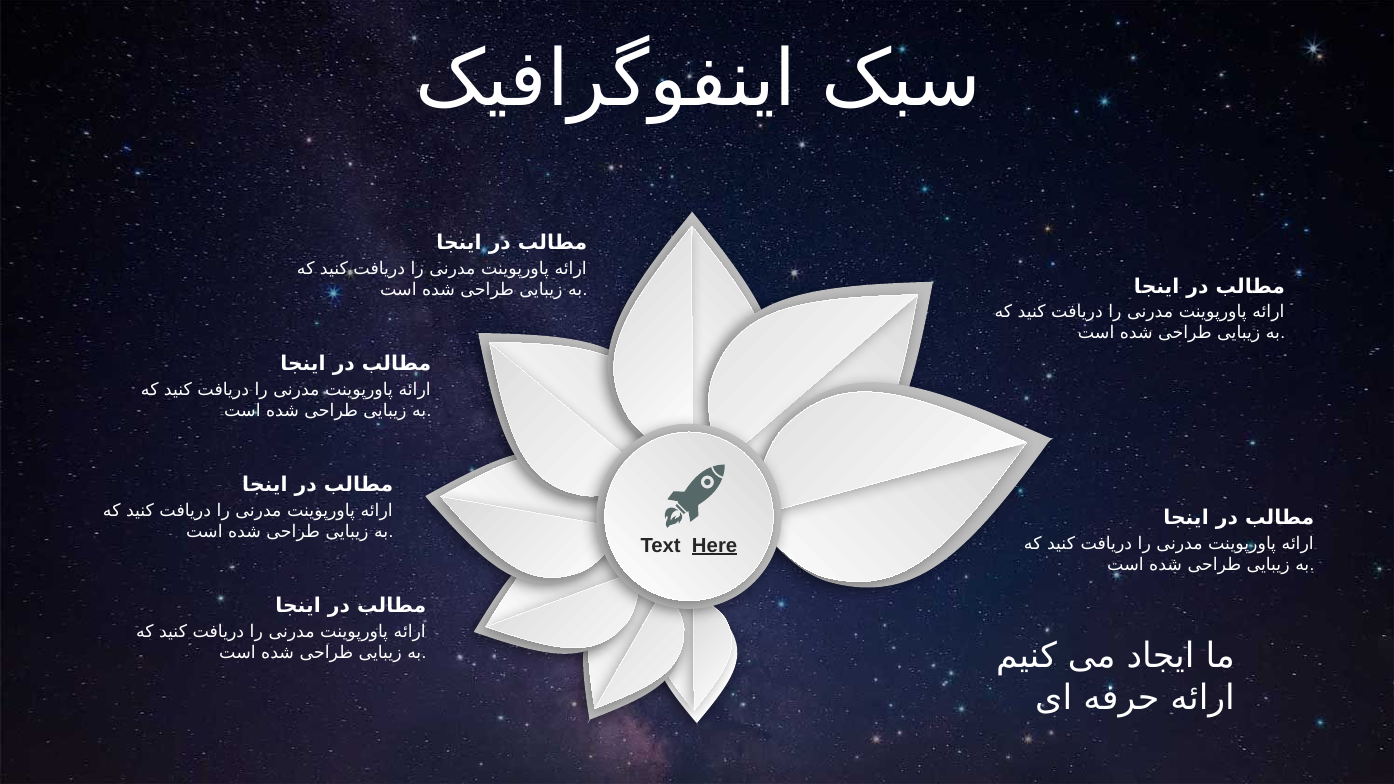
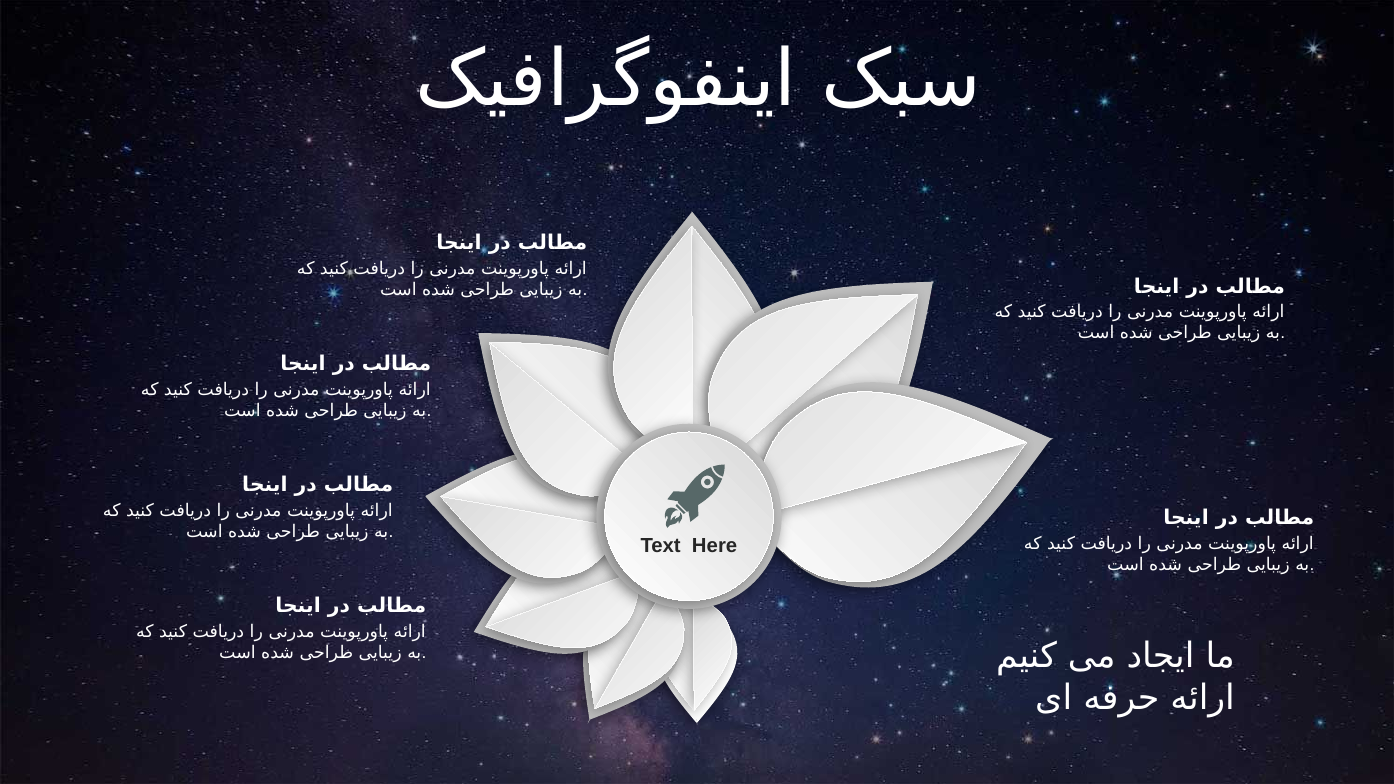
Here underline: present -> none (715, 545)
